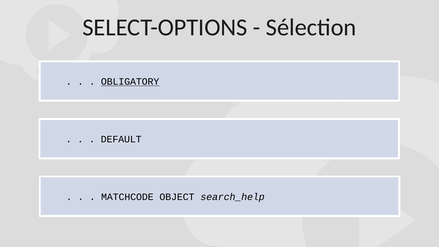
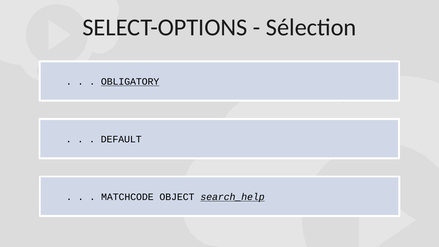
search_help underline: none -> present (233, 197)
